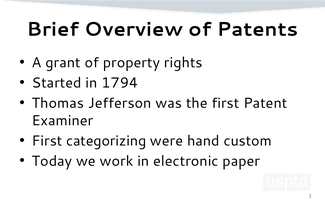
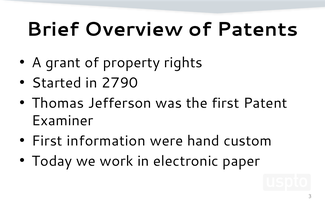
1794: 1794 -> 2790 (120, 83)
categorizing: categorizing -> information (106, 141)
